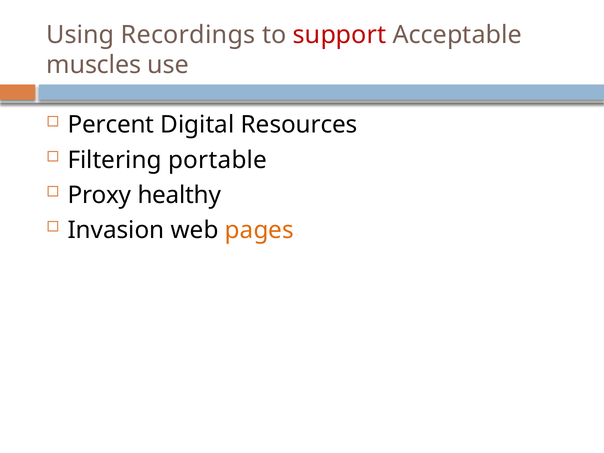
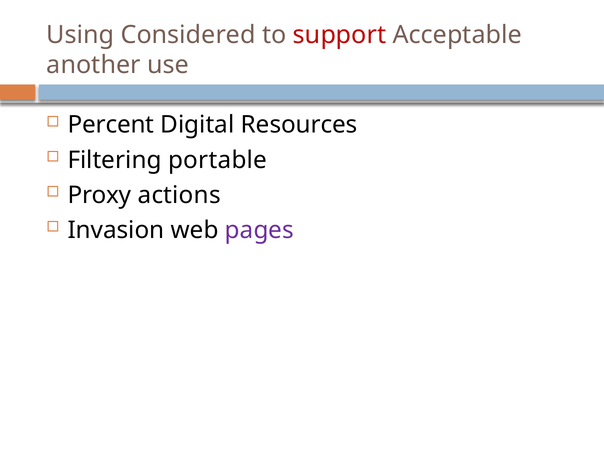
Recordings: Recordings -> Considered (188, 35)
muscles: muscles -> another (94, 65)
healthy: healthy -> actions (179, 195)
pages colour: orange -> purple (259, 230)
